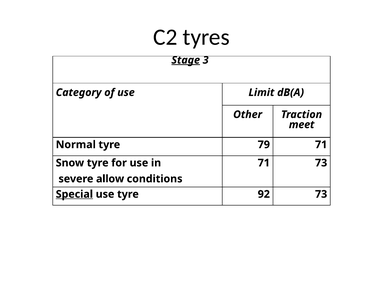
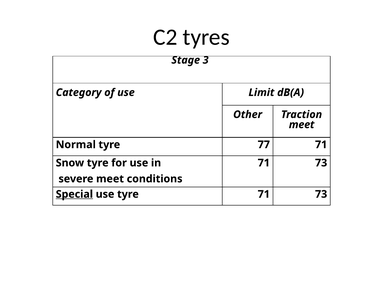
Stage underline: present -> none (186, 60)
79: 79 -> 77 (264, 145)
severe allow: allow -> meet (110, 179)
tyre 92: 92 -> 71 (264, 194)
